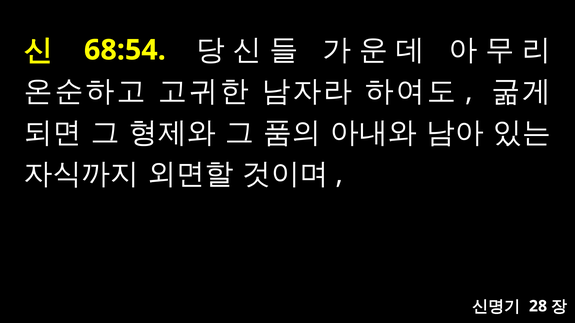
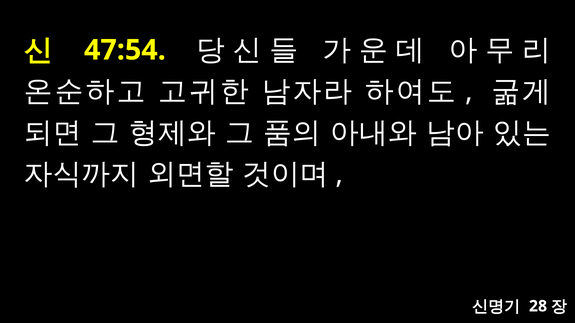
68:54: 68:54 -> 47:54 (125, 50)
